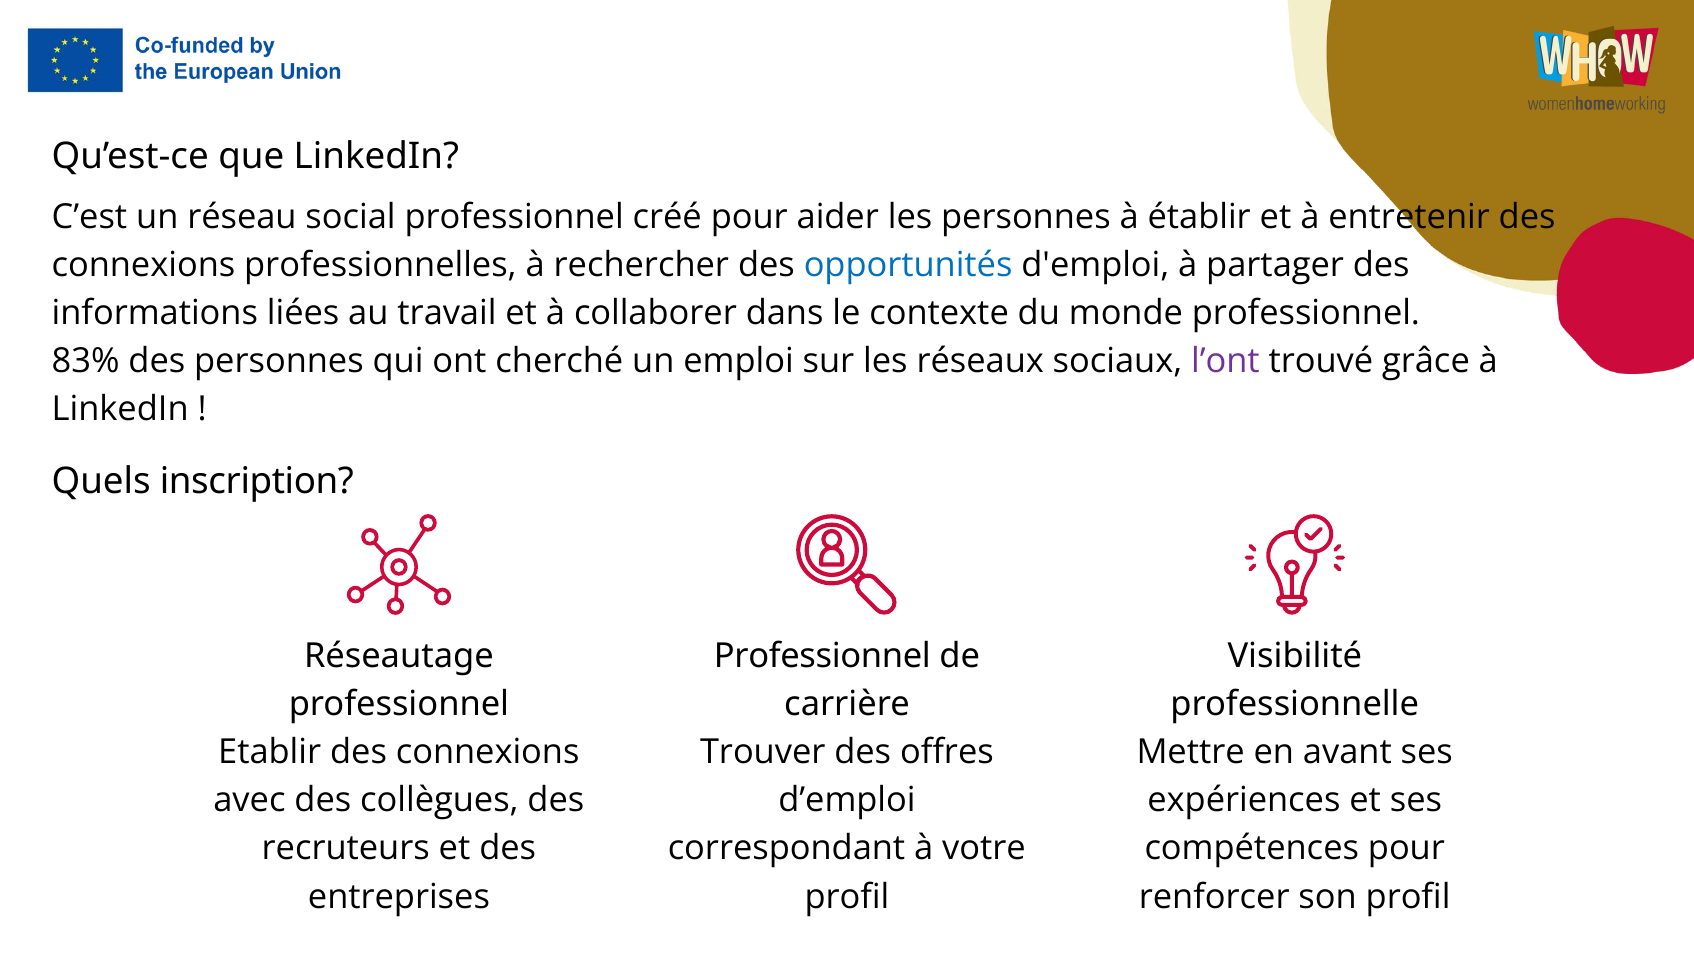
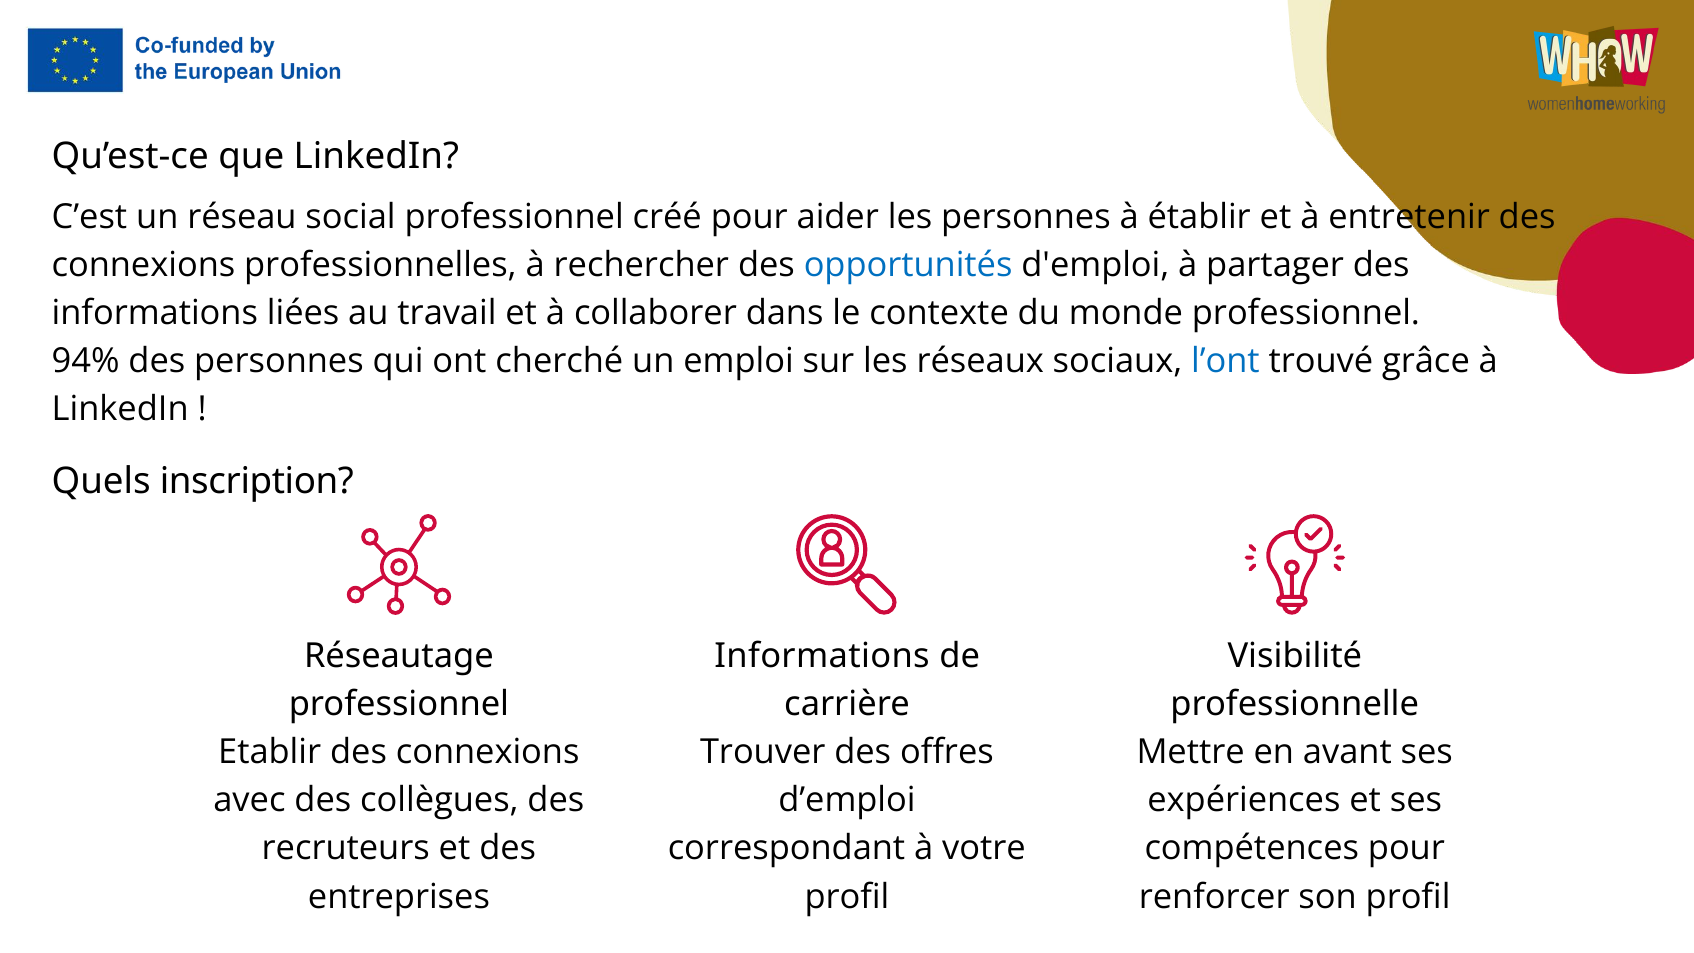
83%: 83% -> 94% (86, 361)
l’ont colour: purple -> blue (1225, 361)
Professionnel: Professionnel -> Informations (822, 656)
